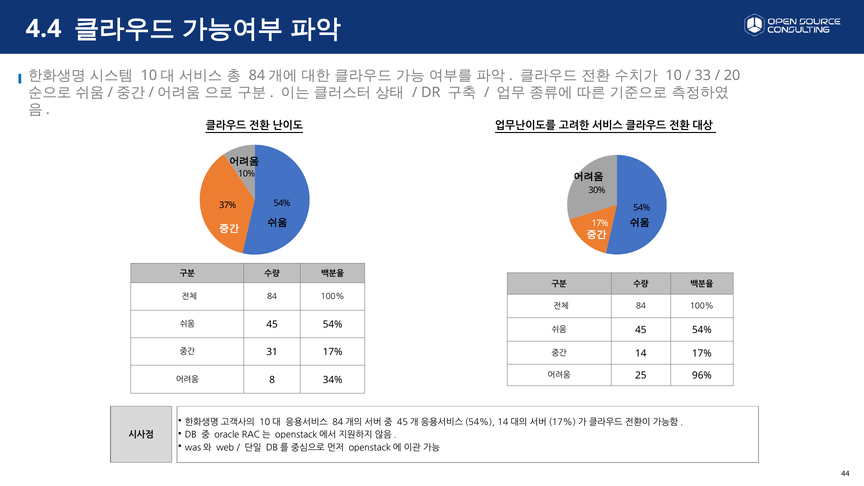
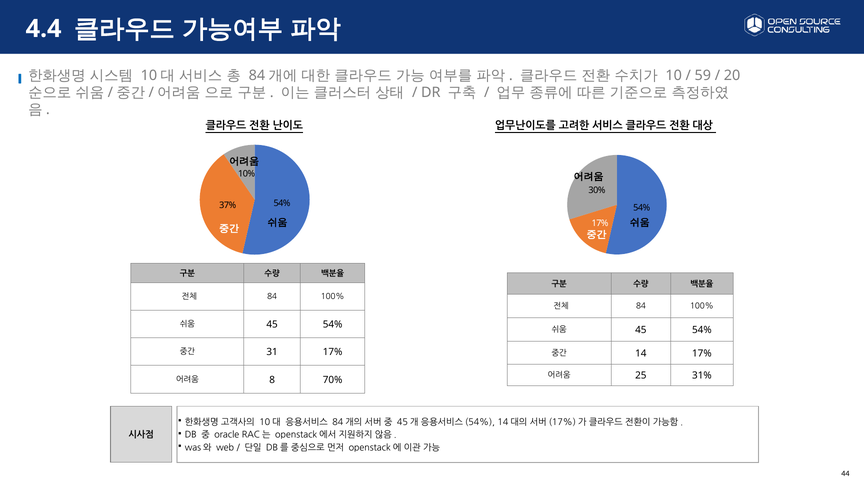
33: 33 -> 59 (703, 75)
96%: 96% -> 31% (702, 376)
34%: 34% -> 70% (333, 380)
